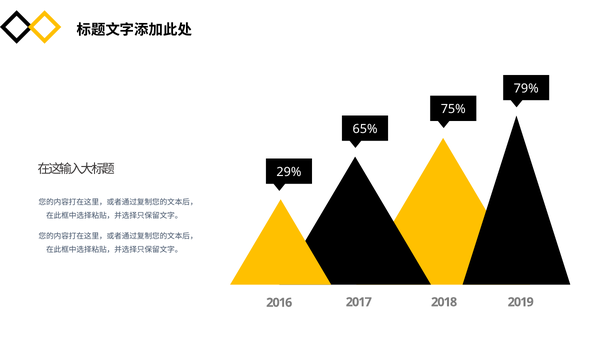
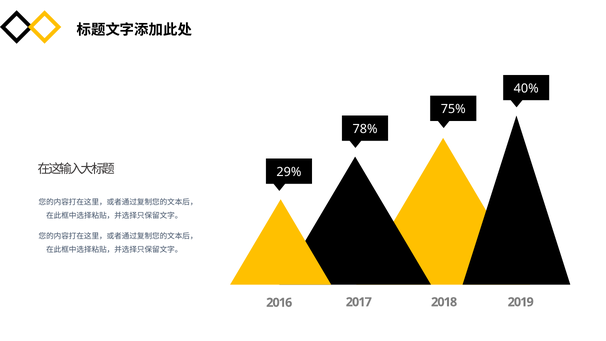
79%: 79% -> 40% (526, 88)
65%: 65% -> 78% (365, 129)
